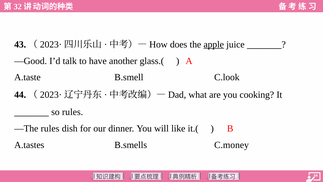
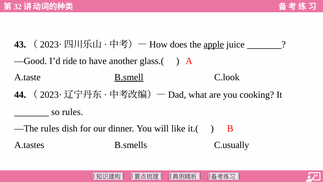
talk: talk -> ride (70, 61)
B.smell underline: none -> present (129, 77)
C.money: C.money -> C.usually (232, 145)
